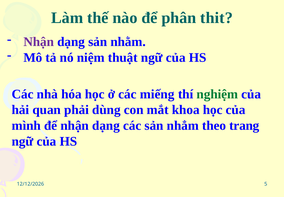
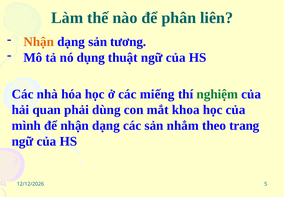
thit: thit -> liên (217, 18)
Nhận colour: purple -> orange (39, 42)
nhằm: nhằm -> tương (128, 42)
niệm: niệm -> dụng (91, 57)
